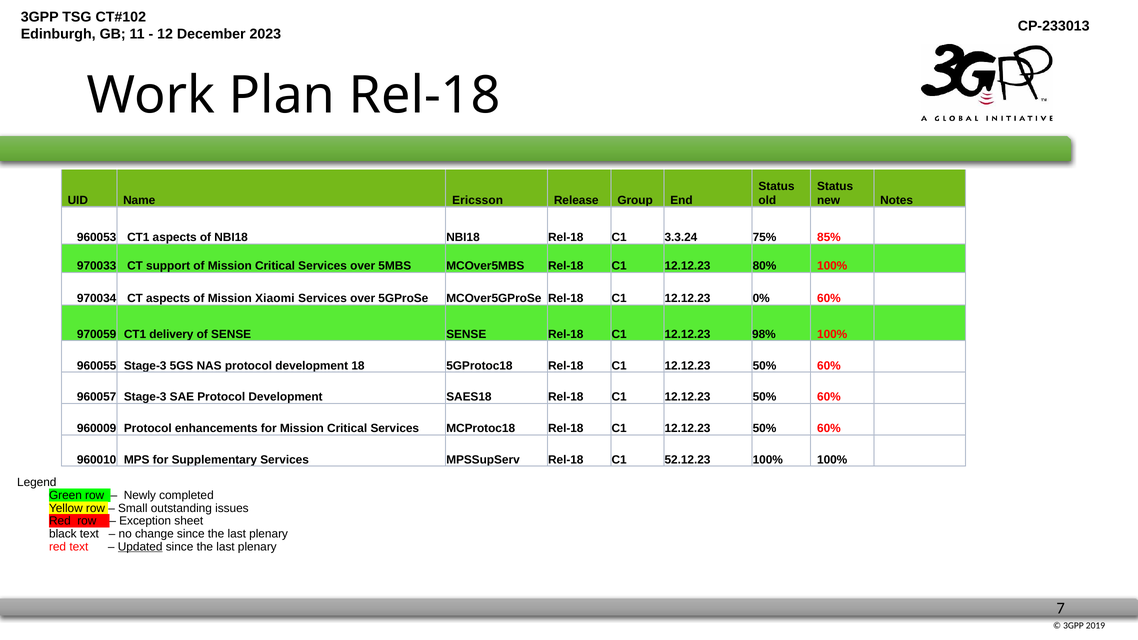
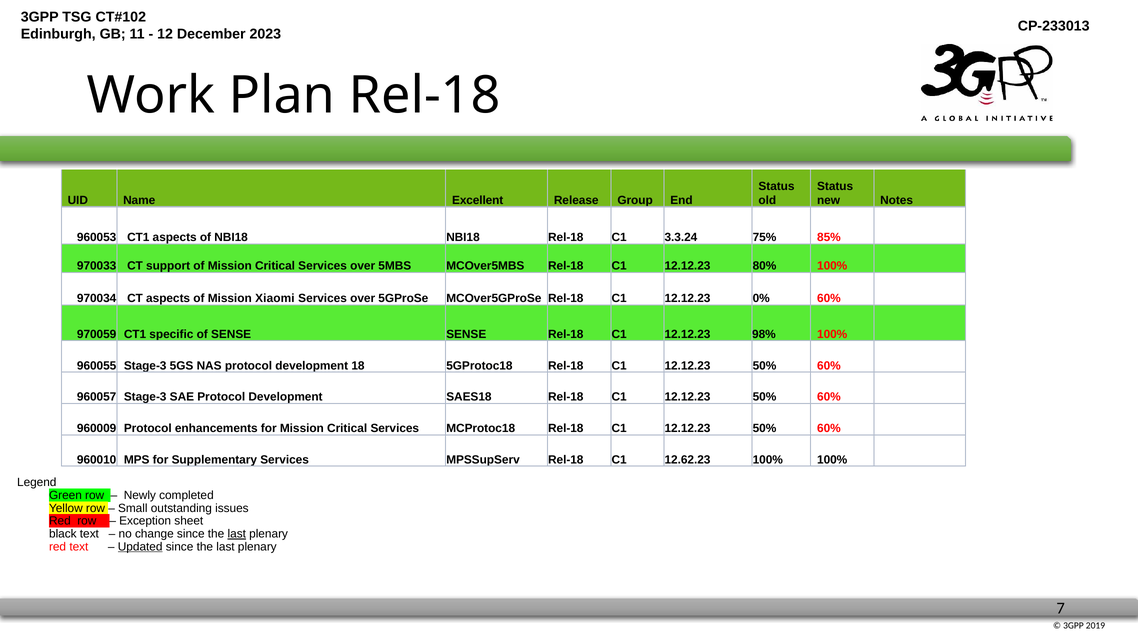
Ericsson: Ericsson -> Excellent (478, 200)
delivery: delivery -> specific (171, 334)
52.12.23: 52.12.23 -> 12.62.23 (687, 460)
last underline: none -> present (237, 534)
